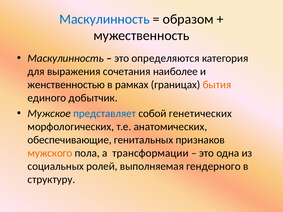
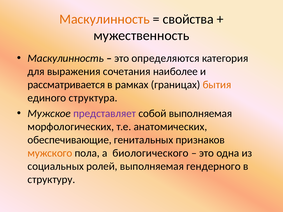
Маскулинность colour: blue -> orange (104, 19)
образом: образом -> свойства (188, 19)
женственностью: женственностью -> рассматривается (66, 85)
добытчик: добытчик -> структура (93, 98)
представляет colour: blue -> purple (105, 114)
собой генетических: генетических -> выполняемая (200, 114)
трансформации: трансформации -> биологического (150, 153)
